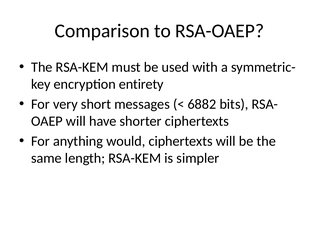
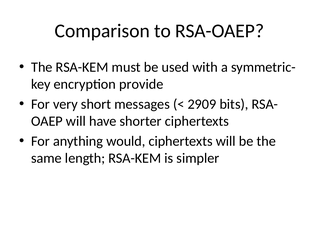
entirety: entirety -> provide (141, 84)
6882: 6882 -> 2909 (202, 104)
